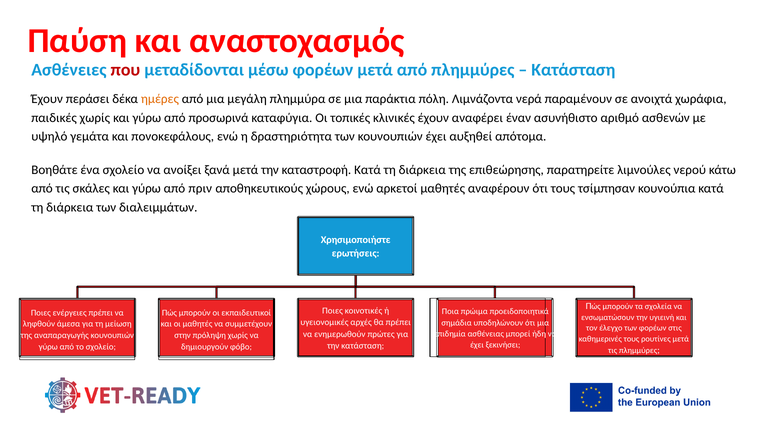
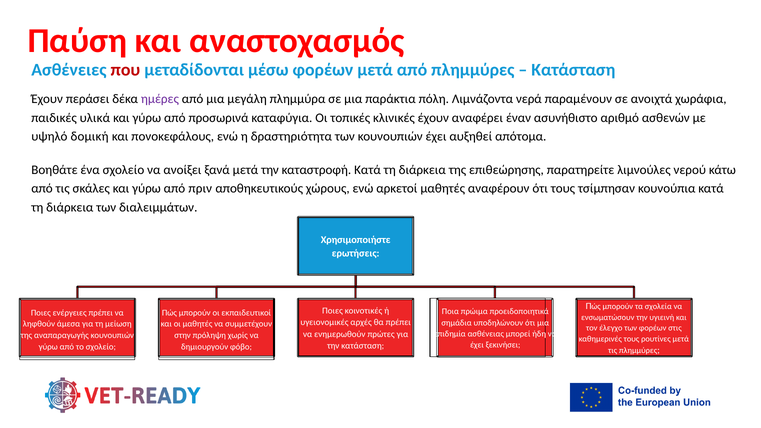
ημέρες colour: orange -> purple (160, 99)
παιδικές χωρίς: χωρίς -> υλικά (95, 118)
γεμάτα: γεμάτα -> δομική (90, 136)
